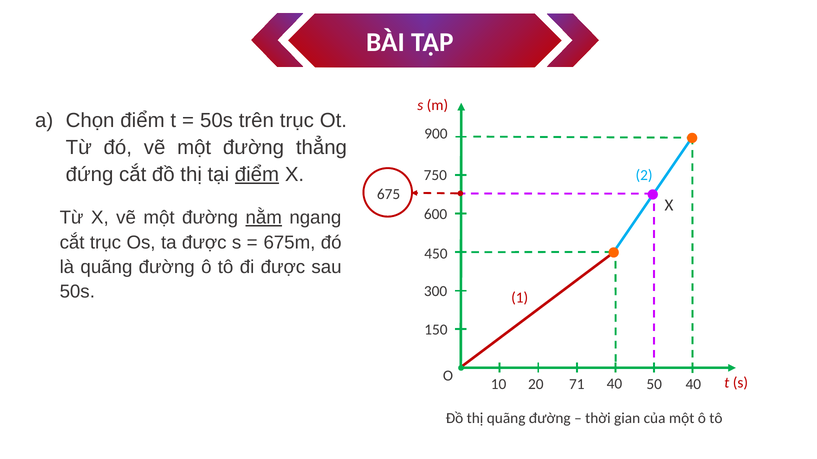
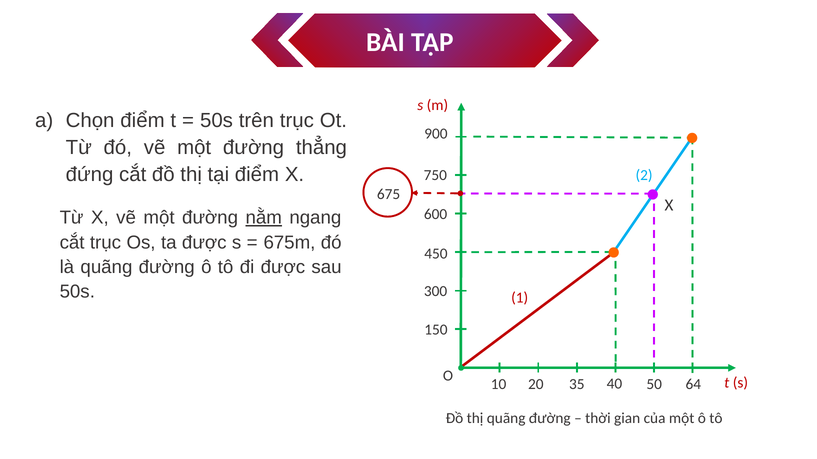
điểm underline: present -> none (257, 175)
71: 71 -> 35 (577, 385)
50 40: 40 -> 64 (693, 385)
